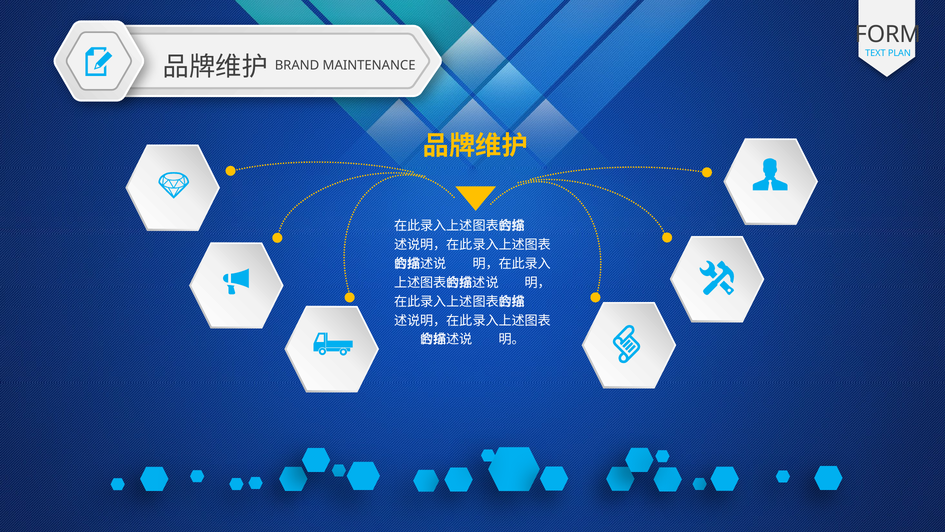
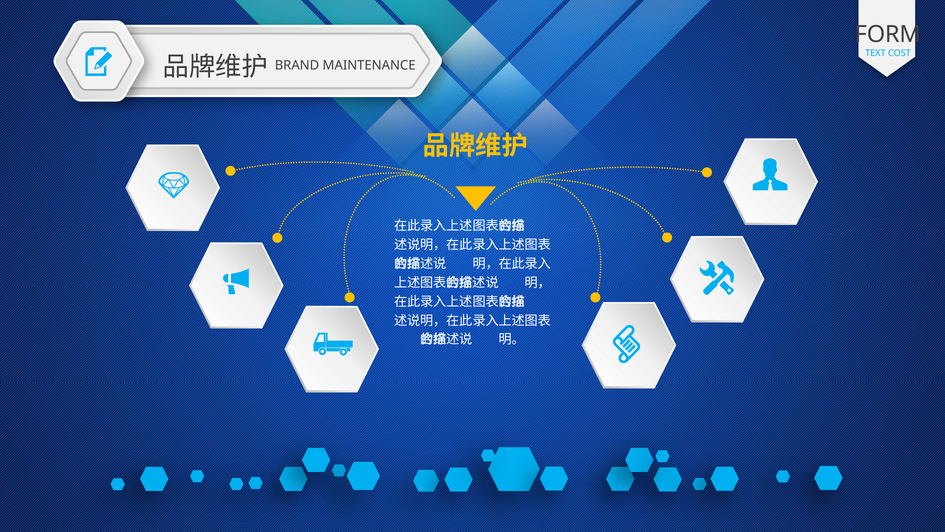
PLAN: PLAN -> COST (899, 53)
